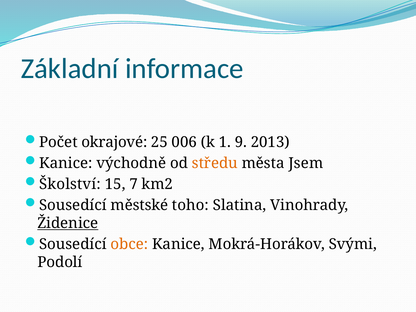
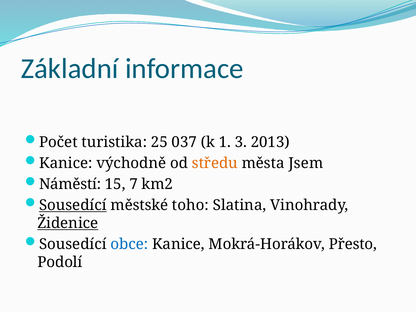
okrajové: okrajové -> turistika (114, 142)
006: 006 -> 037 (184, 142)
9: 9 -> 3 (241, 142)
Školství: Školství -> Náměstí (70, 184)
Sousedící underline: none -> present (73, 205)
obce colour: orange -> blue (129, 244)
Svými: Svými -> Přesto (353, 244)
